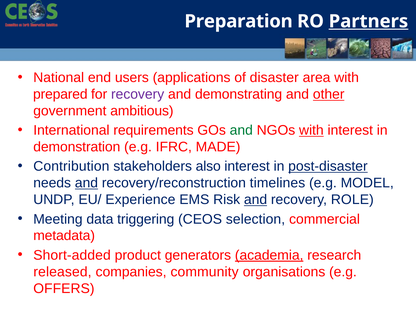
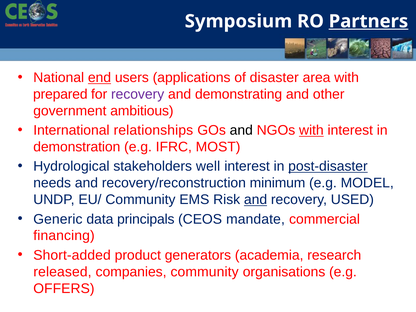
Preparation: Preparation -> Symposium (238, 21)
end underline: none -> present (100, 78)
other underline: present -> none (329, 94)
requirements: requirements -> relationships (153, 130)
and colour: green -> black (241, 130)
MADE: MADE -> MOST (218, 147)
Contribution: Contribution -> Hydrological (71, 166)
also: also -> well (208, 166)
and underline: present -> none (86, 183)
timelines: timelines -> minimum (278, 183)
EU/ Experience: Experience -> Community (140, 200)
ROLE: ROLE -> USED (352, 200)
Meeting: Meeting -> Generic (58, 219)
triggering: triggering -> principals (146, 219)
selection: selection -> mandate (255, 219)
metadata: metadata -> financing (64, 236)
academia underline: present -> none (269, 255)
